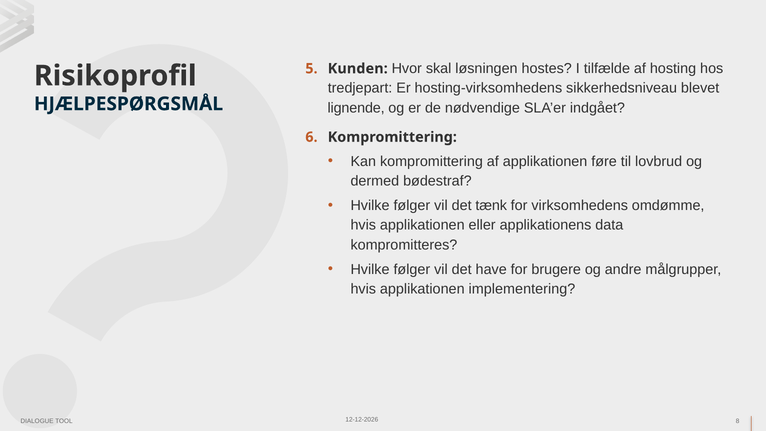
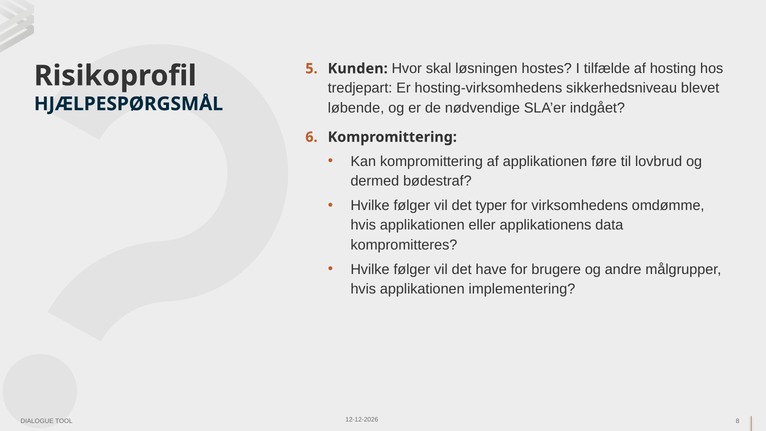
lignende: lignende -> løbende (356, 108)
tænk: tænk -> typer (491, 206)
